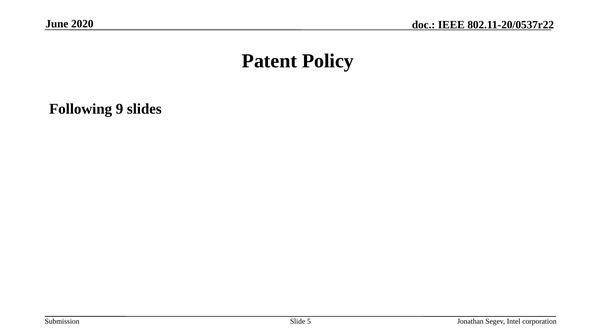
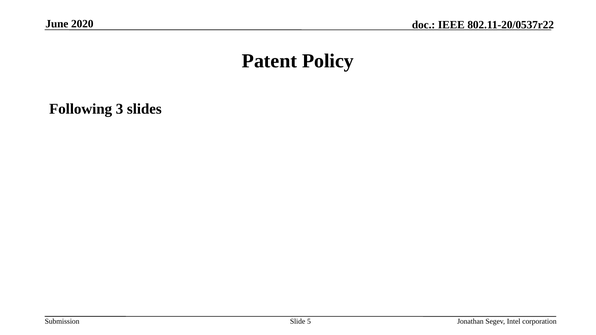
9: 9 -> 3 (120, 109)
